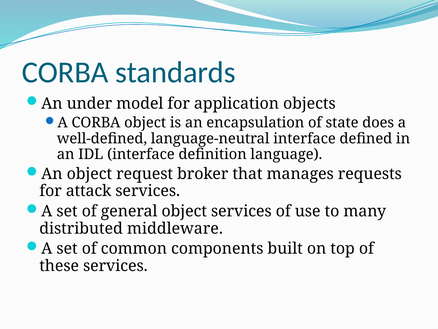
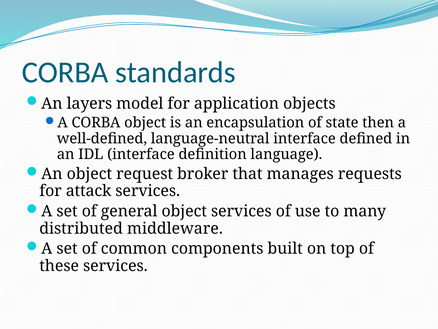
under: under -> layers (89, 103)
does: does -> then (378, 123)
